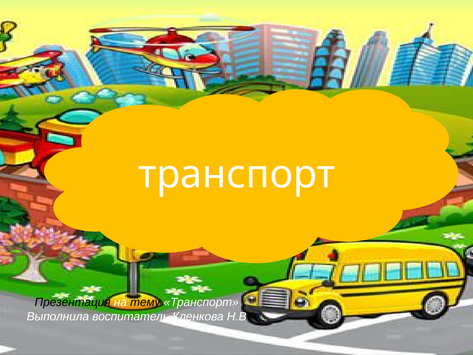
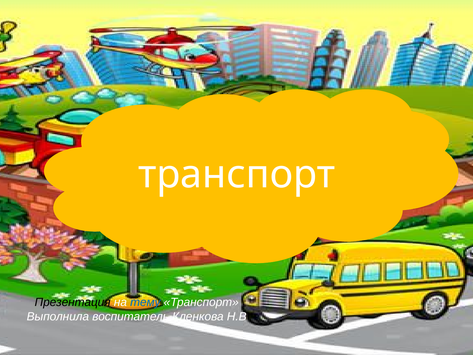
тему colour: black -> blue (145, 302)
